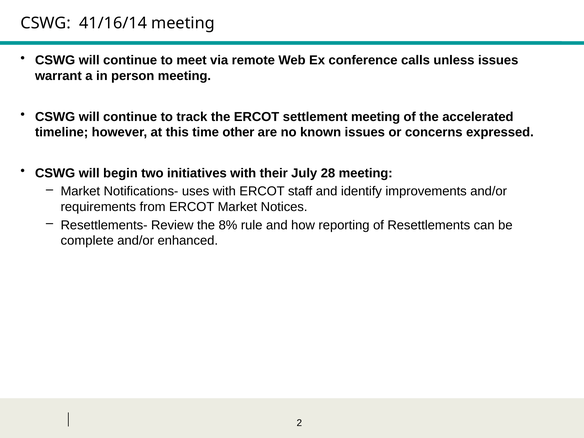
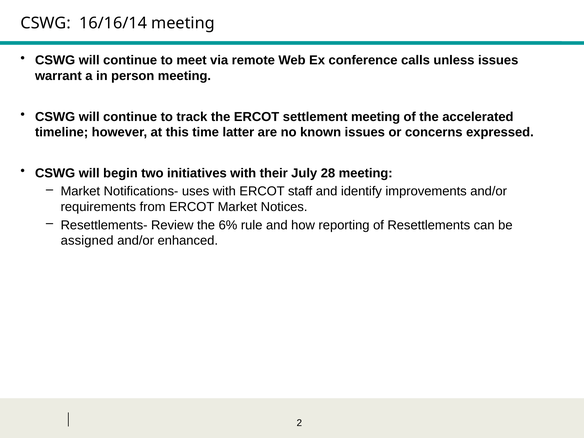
41/16/14: 41/16/14 -> 16/16/14 (113, 23)
other: other -> latter (238, 132)
8%: 8% -> 6% (228, 225)
complete: complete -> assigned (87, 241)
